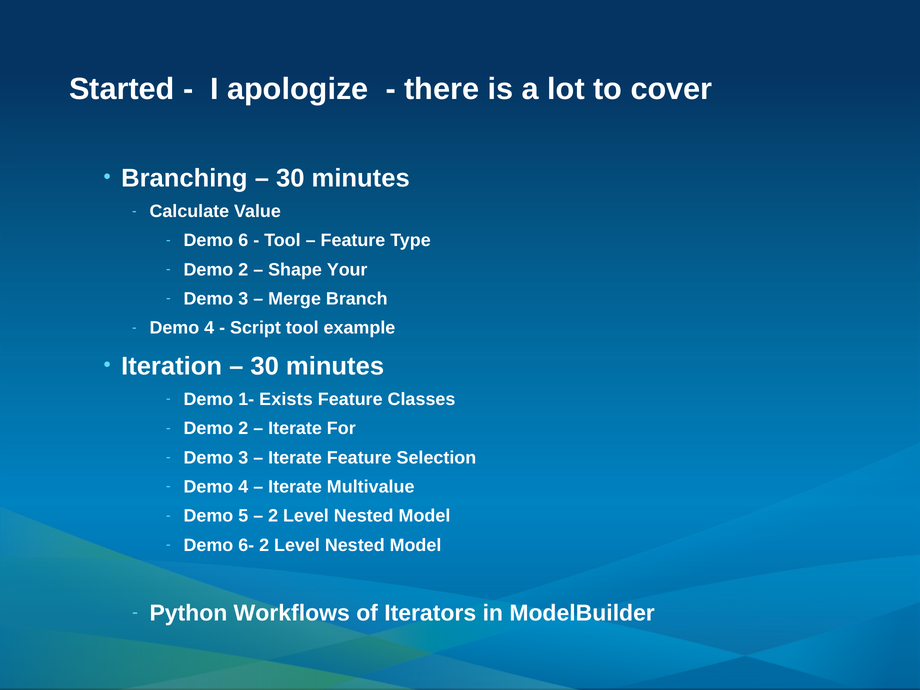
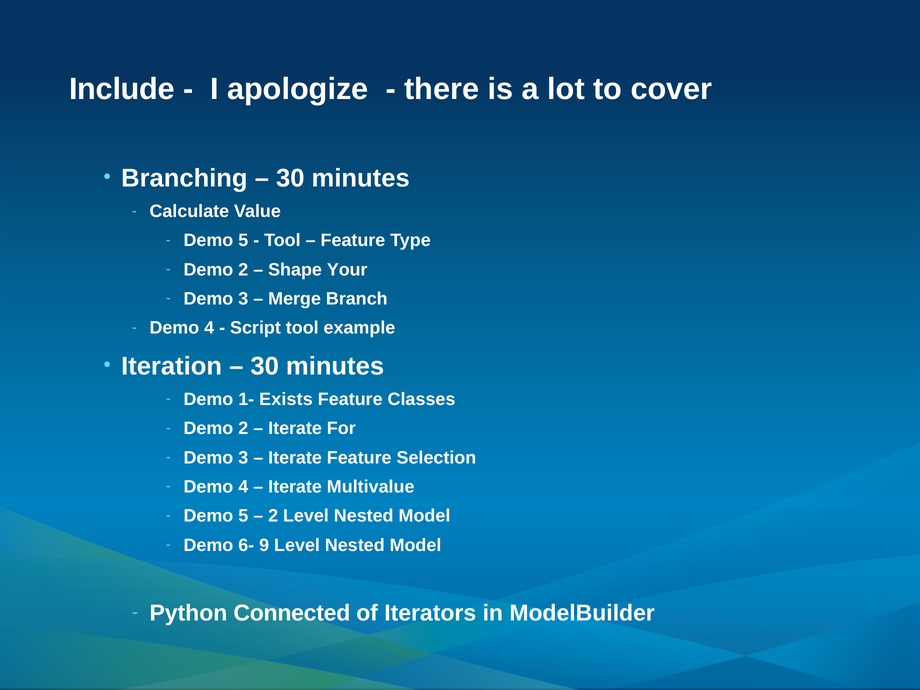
Started: Started -> Include (122, 89)
6: 6 -> 5 (243, 241)
6- 2: 2 -> 9 (264, 545)
Workflows: Workflows -> Connected (292, 613)
